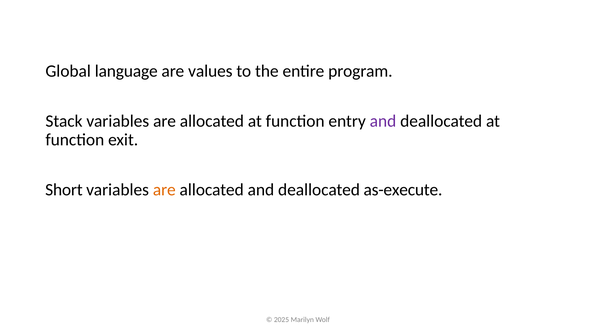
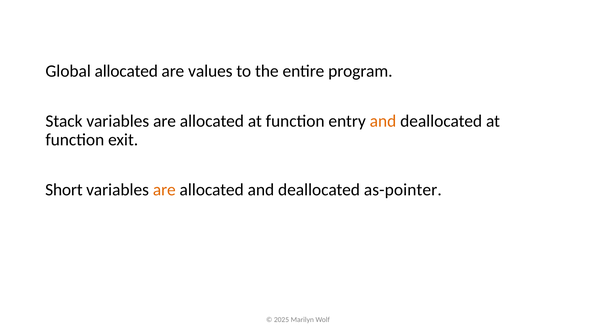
Global language: language -> allocated (126, 71)
and colour: purple -> orange (383, 121)
as-execute: as-execute -> as-pointer (403, 190)
